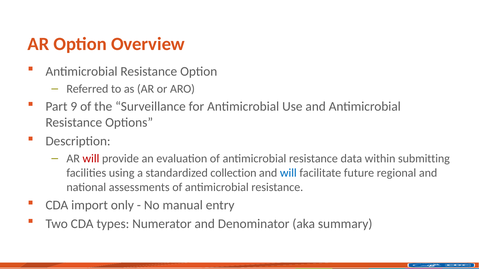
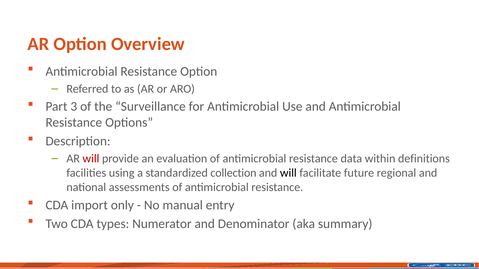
9: 9 -> 3 (74, 107)
submitting: submitting -> definitions (424, 159)
will colour: blue -> black (288, 173)
